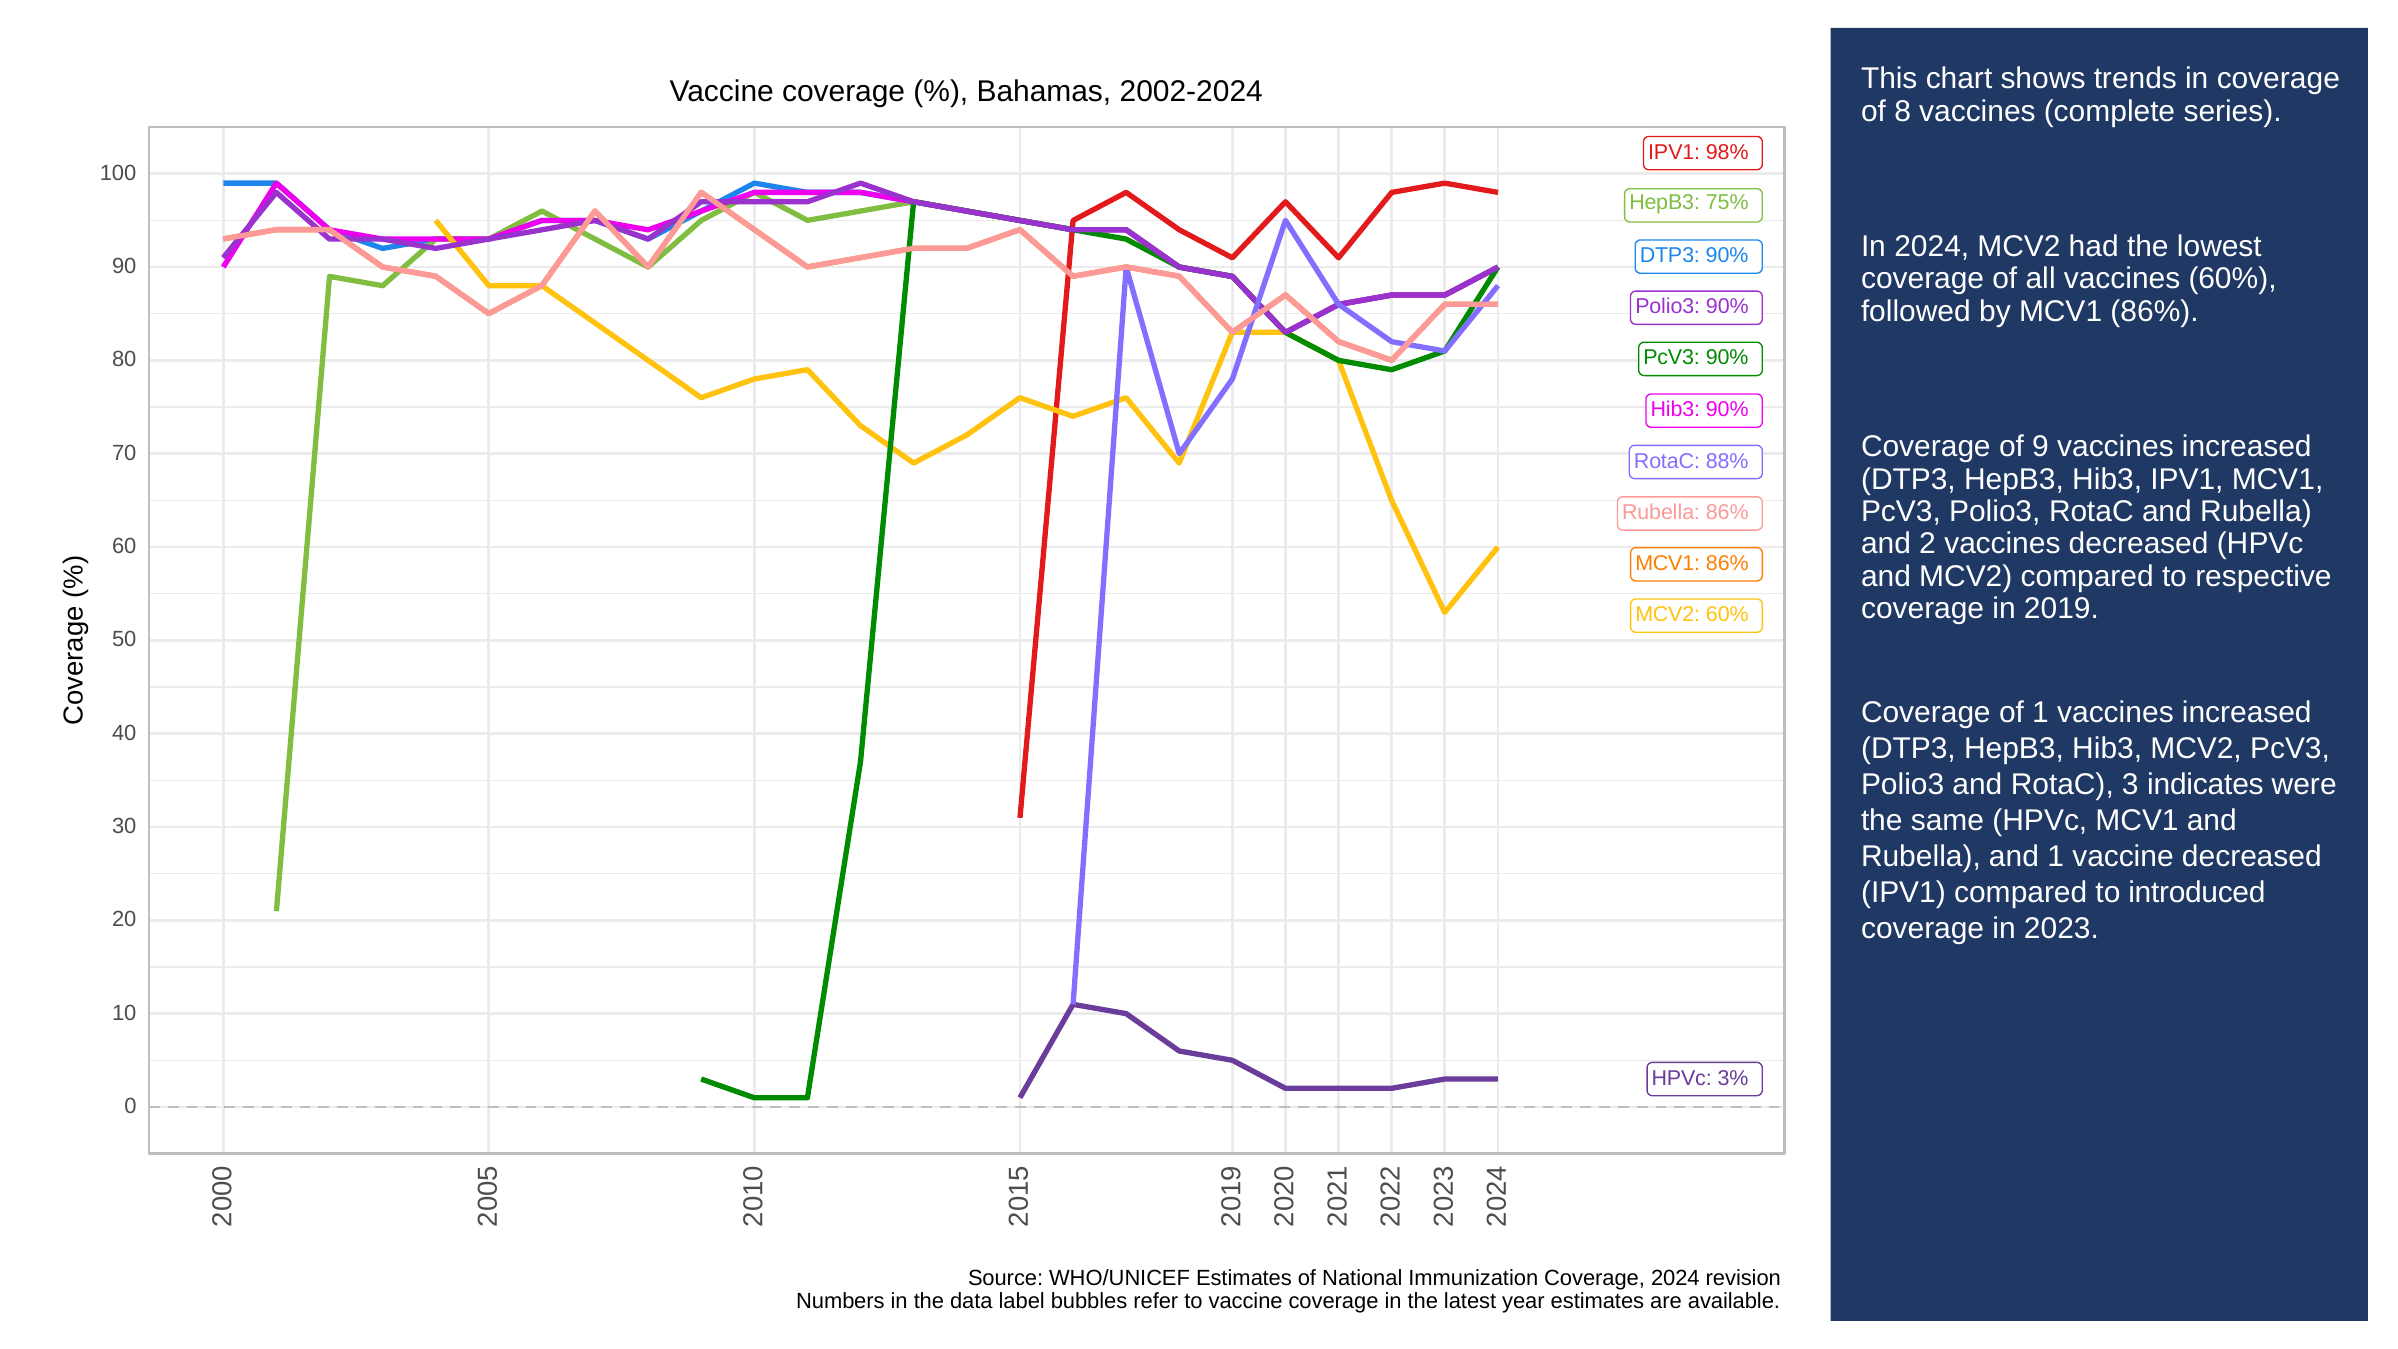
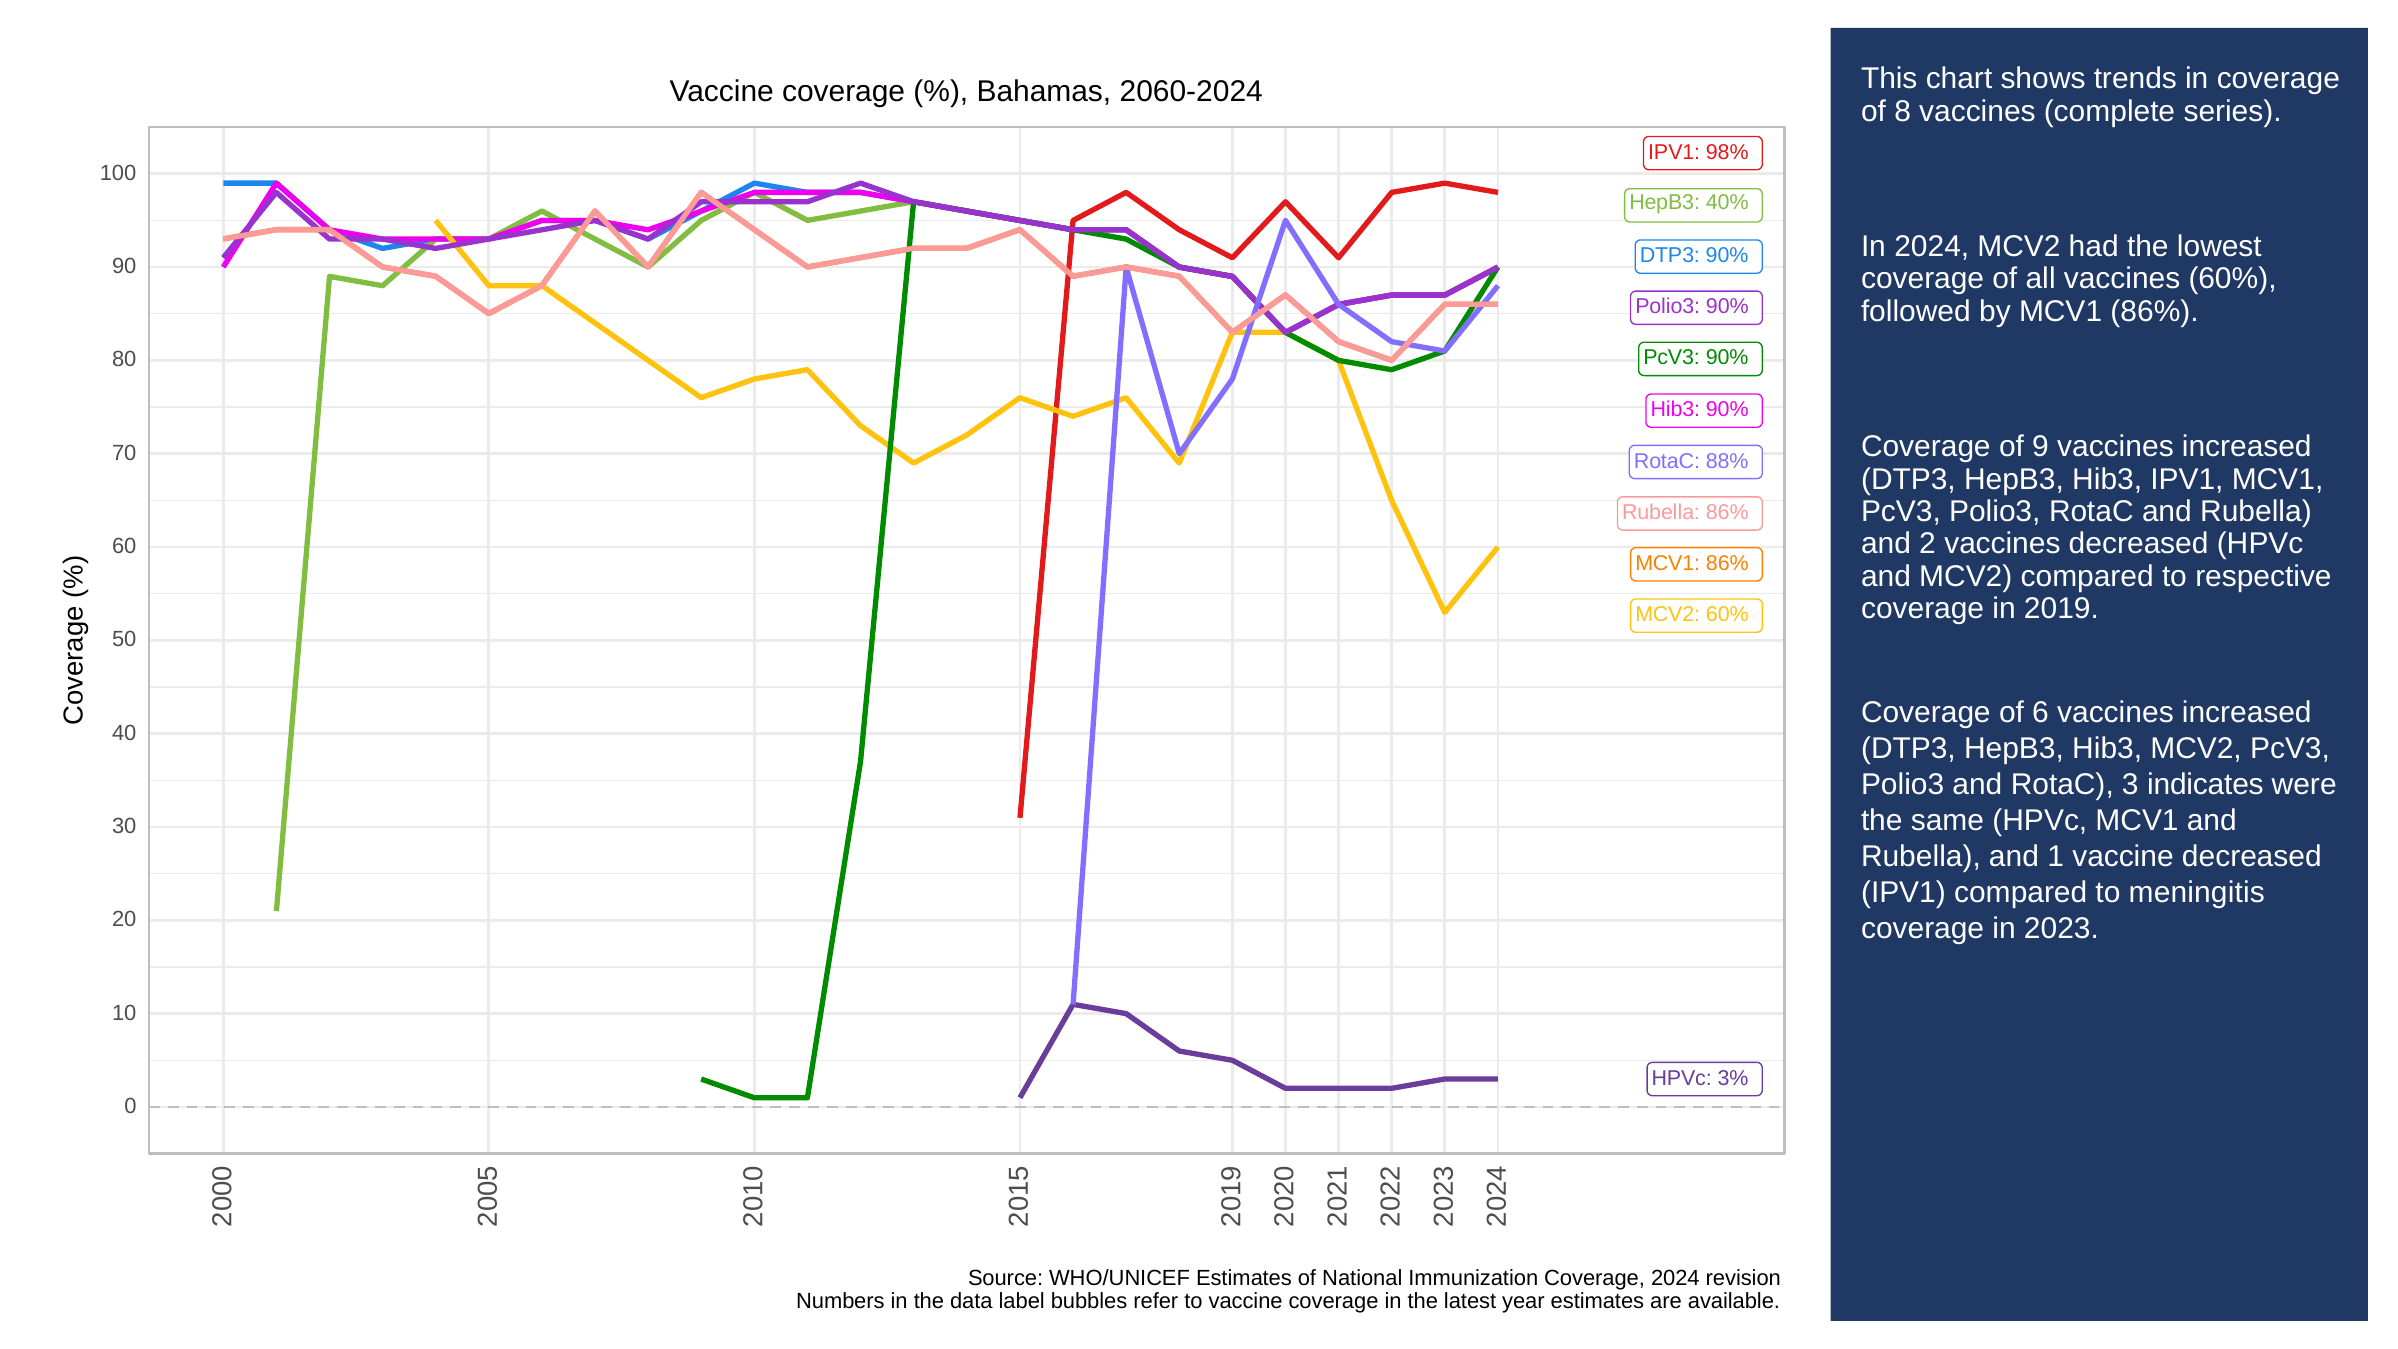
2002-2024: 2002-2024 -> 2060-2024 (1191, 92)
75%: 75% -> 40% (1727, 203)
of 1: 1 -> 6 (2041, 713)
introduced: introduced -> meningitis (2197, 893)
